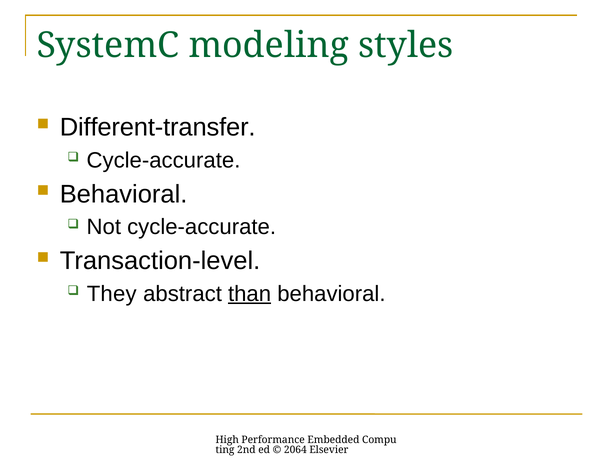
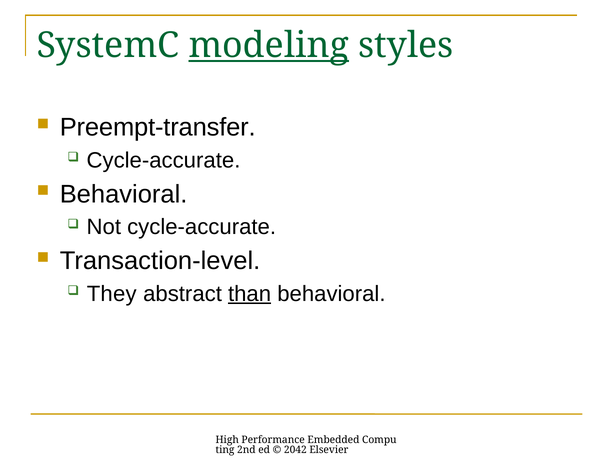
modeling underline: none -> present (269, 46)
Different-transfer: Different-transfer -> Preempt-transfer (158, 127)
2064: 2064 -> 2042 (295, 450)
